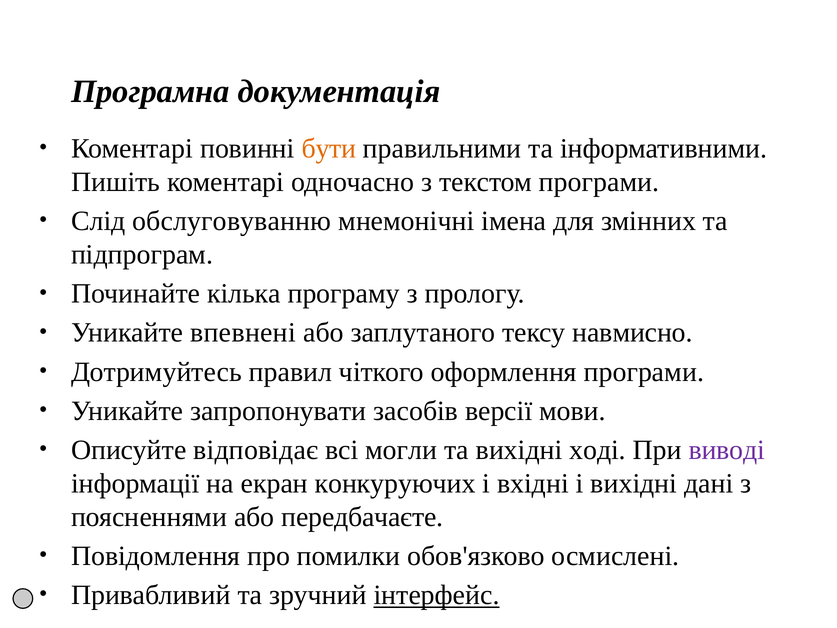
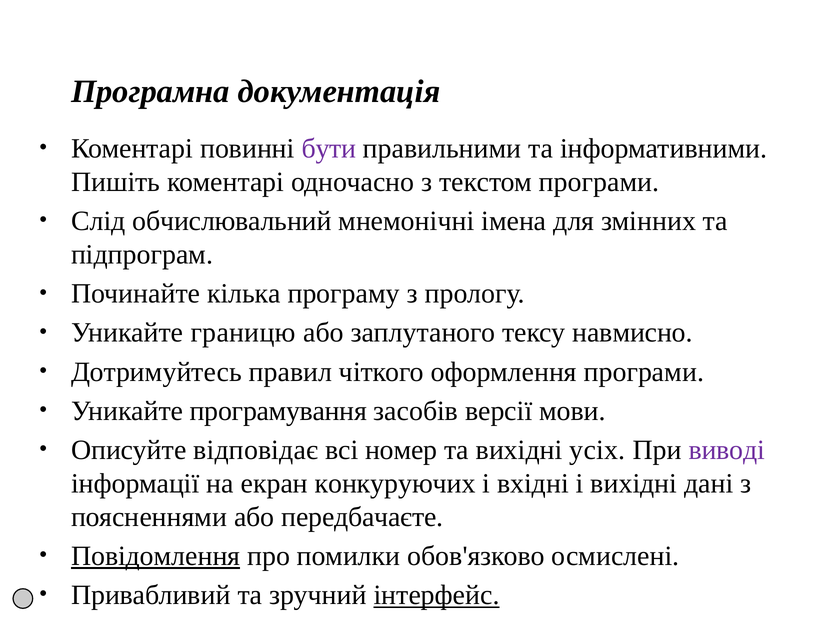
бути colour: orange -> purple (329, 149)
обслуговуванню: обслуговуванню -> обчислювальний (232, 221)
впевнені: впевнені -> границю (243, 333)
запропонувати: запропонувати -> програмування (278, 411)
могли: могли -> номер (401, 450)
ході: ході -> усіх (597, 450)
Повідомлення underline: none -> present (156, 556)
